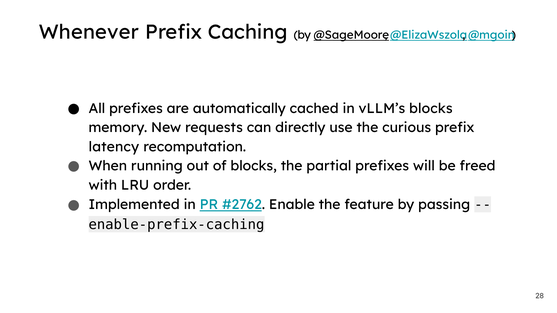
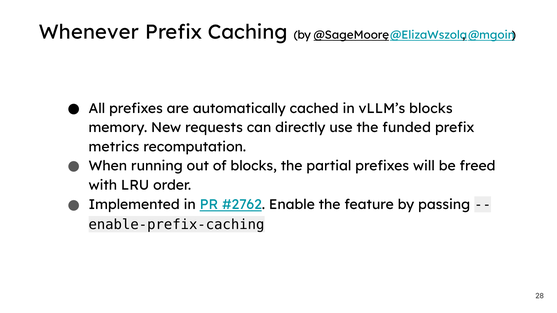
curious: curious -> funded (407, 128)
latency: latency -> metrics (114, 147)
